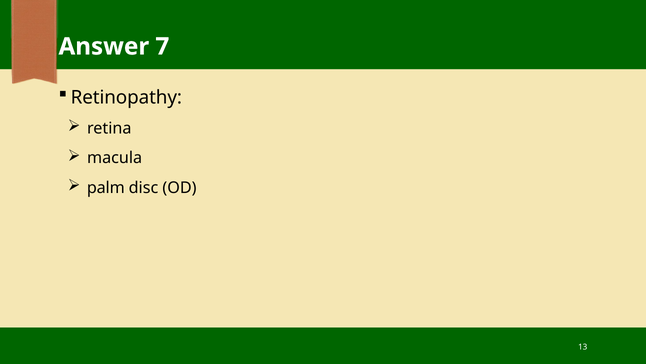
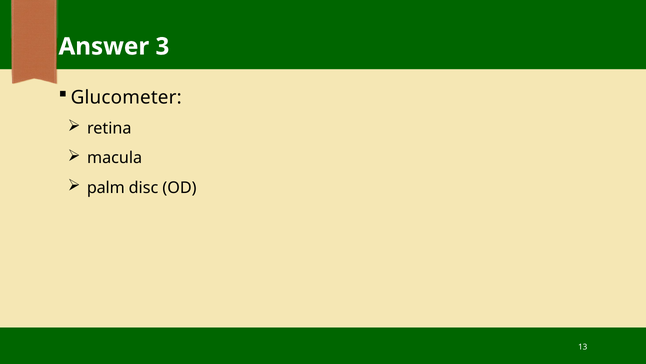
7: 7 -> 3 (162, 46)
Retinopathy: Retinopathy -> Glucometer (126, 97)
